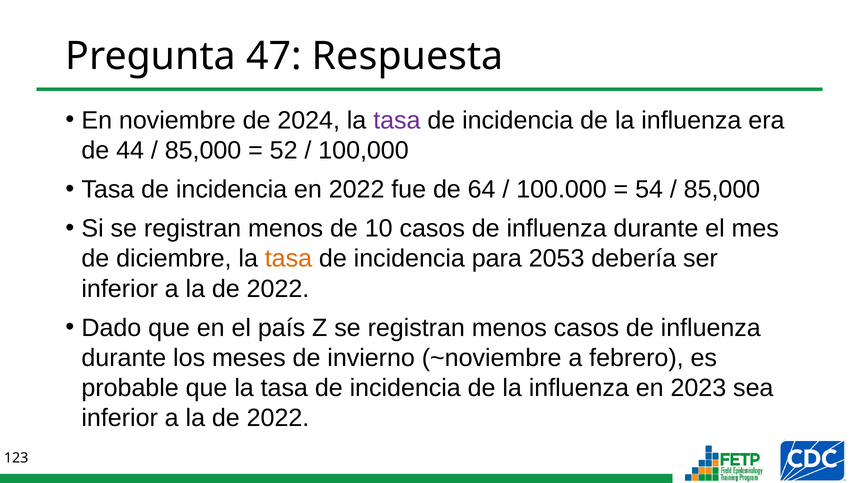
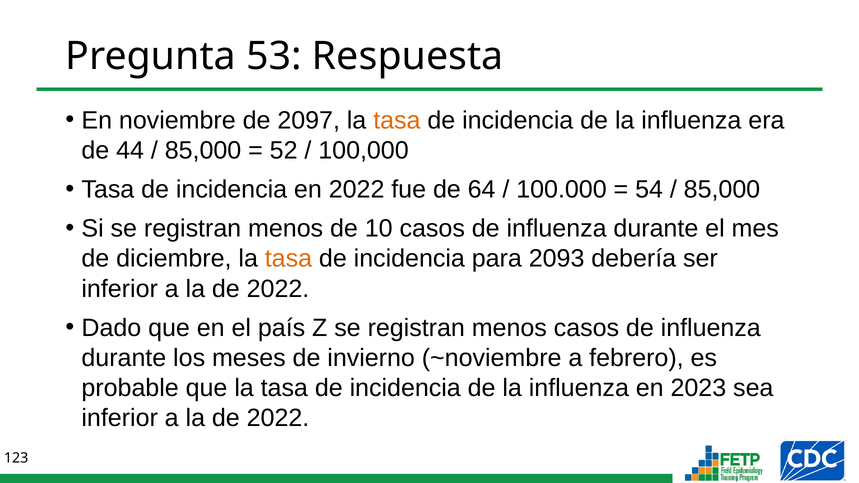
47: 47 -> 53 (274, 56)
2024: 2024 -> 2097 (309, 121)
tasa colour: purple -> orange (397, 121)
2053: 2053 -> 2093 (557, 259)
